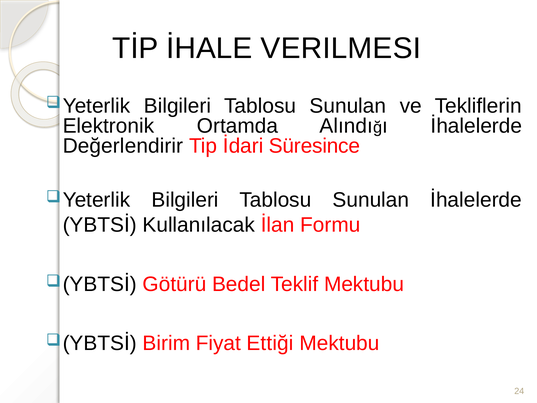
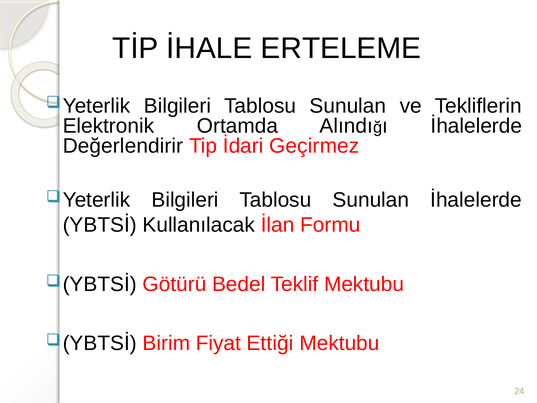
VERILMESI: VERILMESI -> ERTELEME (341, 48)
Süresince: Süresince -> Geçirmez (314, 146)
